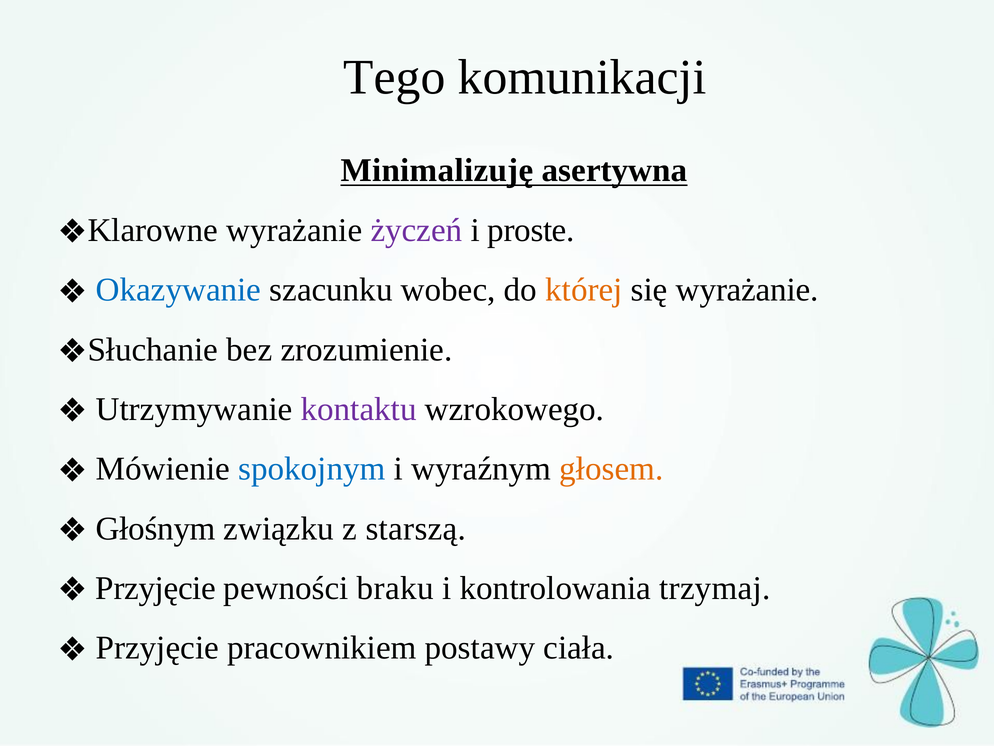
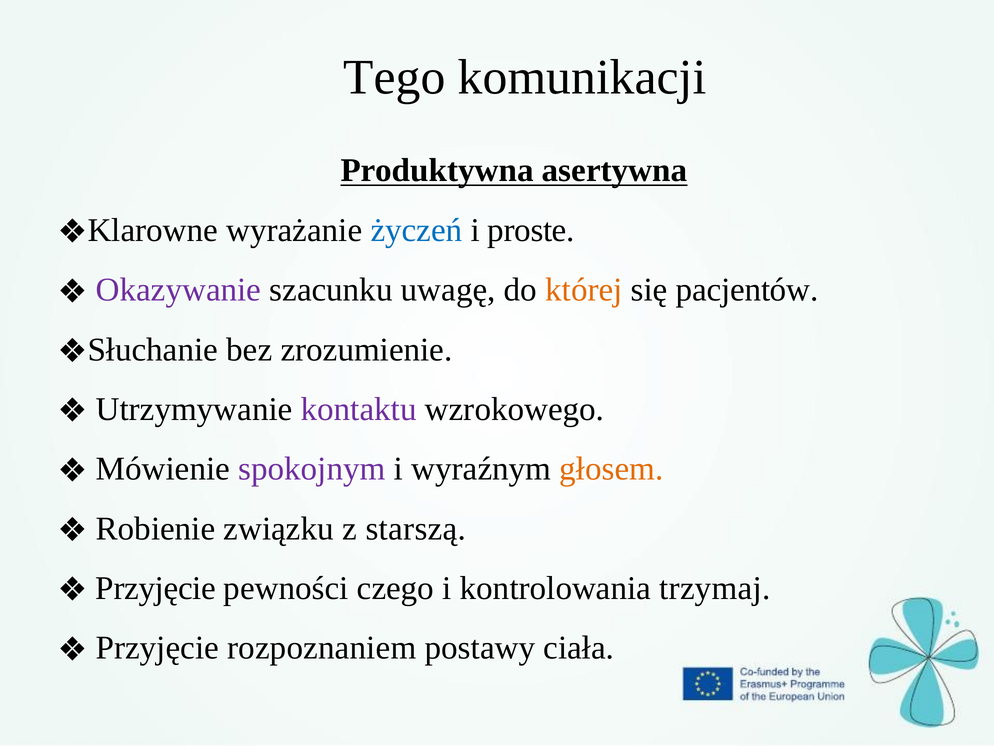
Minimalizuję: Minimalizuję -> Produktywna (437, 170)
życzeń colour: purple -> blue (416, 230)
Okazywanie colour: blue -> purple (178, 290)
wobec: wobec -> uwagę (448, 290)
się wyrażanie: wyrażanie -> pacjentów (747, 290)
spokojnym colour: blue -> purple (312, 469)
Głośnym: Głośnym -> Robienie (156, 528)
braku: braku -> czego (395, 588)
pracownikiem: pracownikiem -> rozpoznaniem (322, 648)
